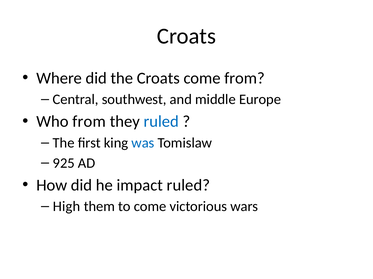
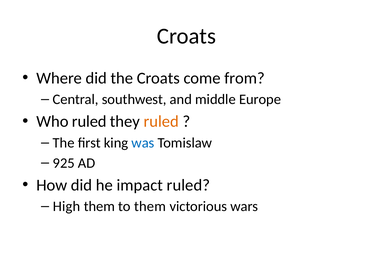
Who from: from -> ruled (89, 122)
ruled colour: blue -> orange (161, 122)
to come: come -> them (150, 207)
